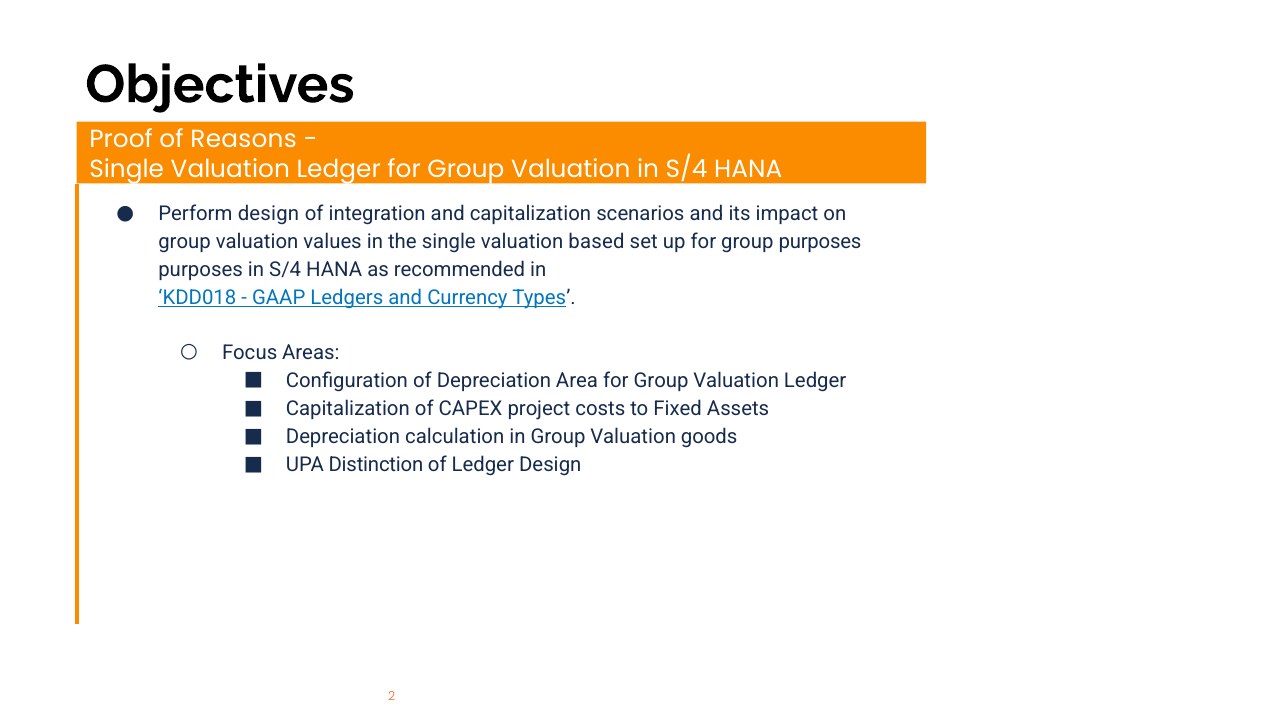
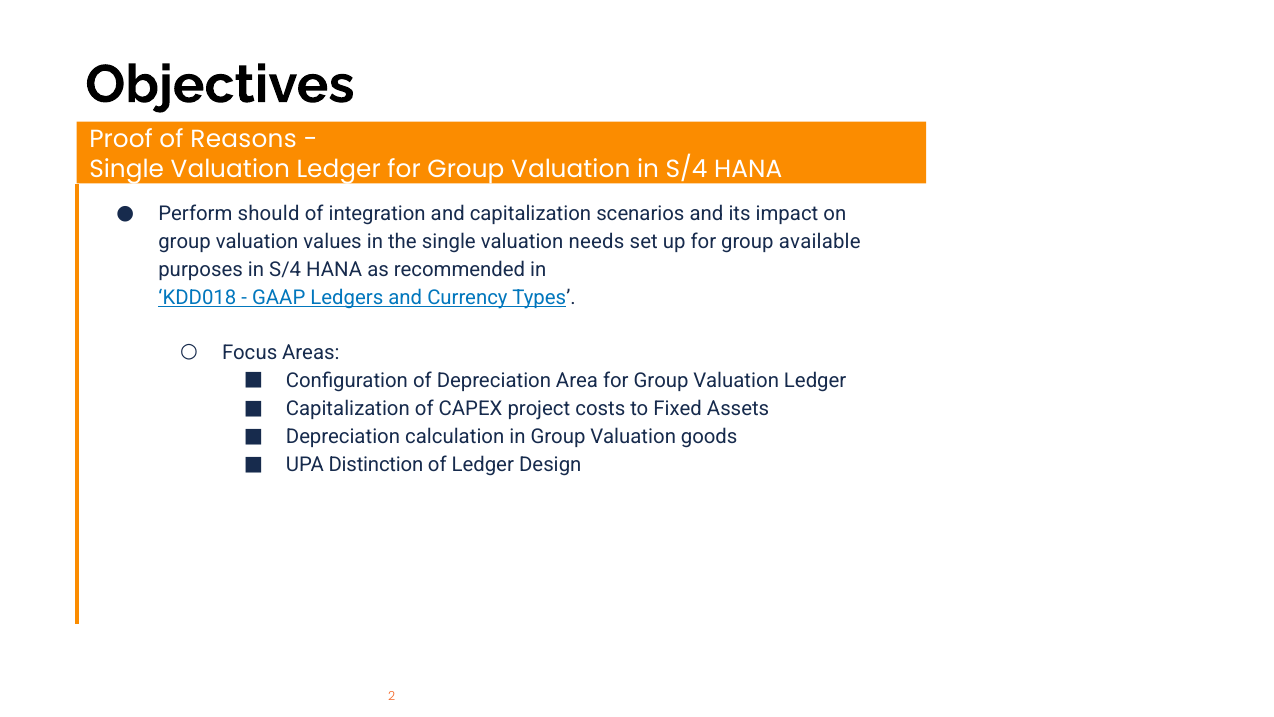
Perform design: design -> should (269, 214)
based: based -> needs (597, 242)
group purposes: purposes -> available (820, 242)
